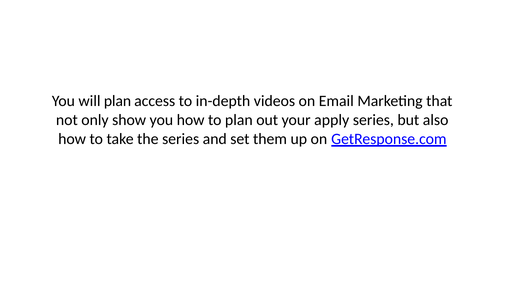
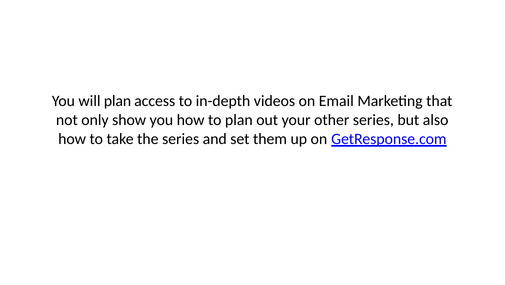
apply: apply -> other (332, 120)
